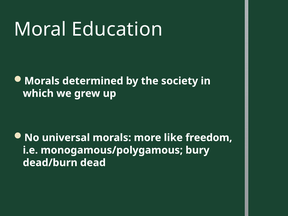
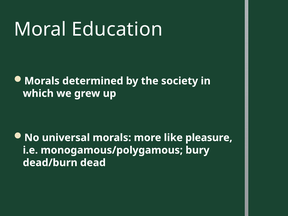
freedom: freedom -> pleasure (209, 138)
